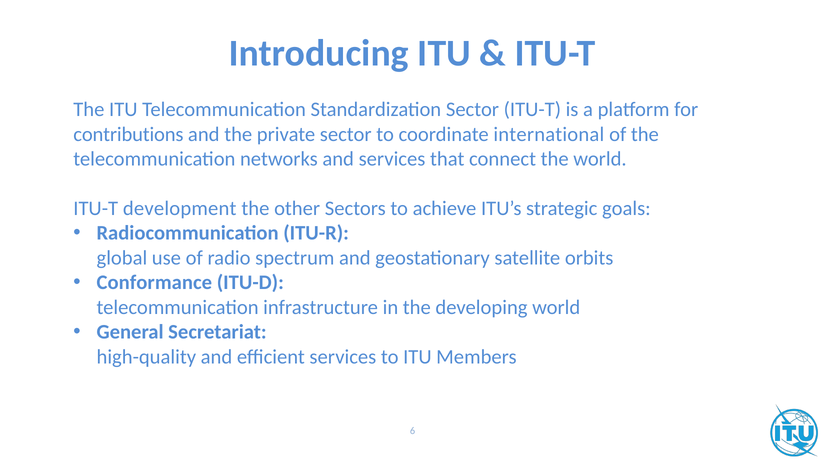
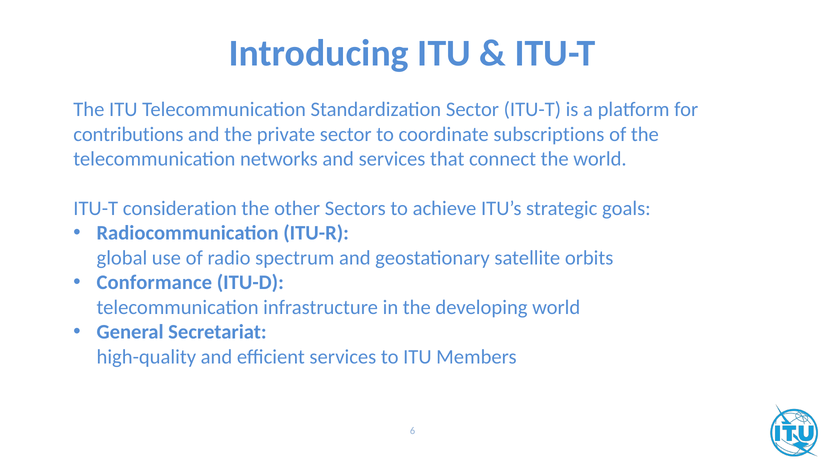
international: international -> subscriptions (549, 134)
development: development -> consideration (180, 208)
